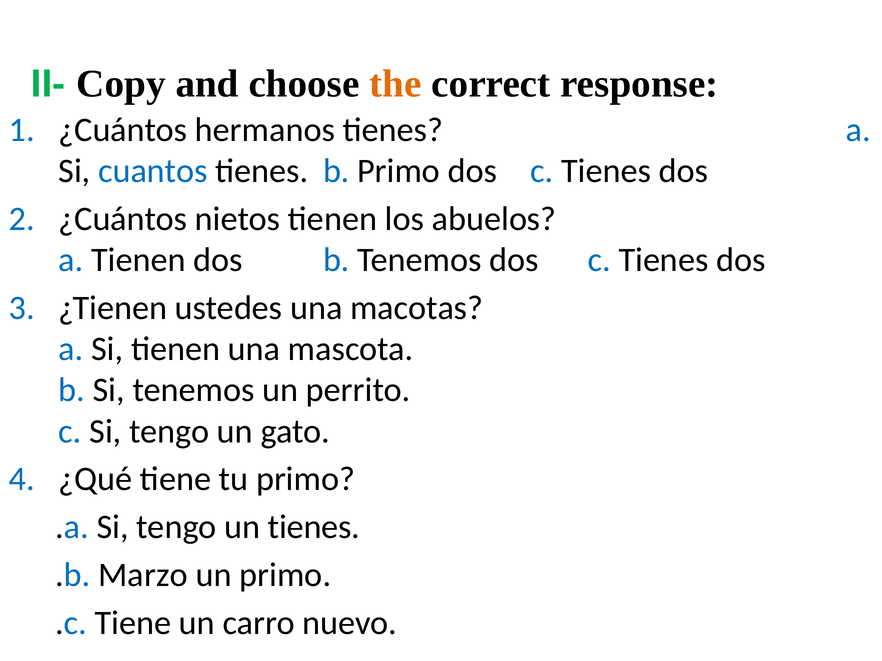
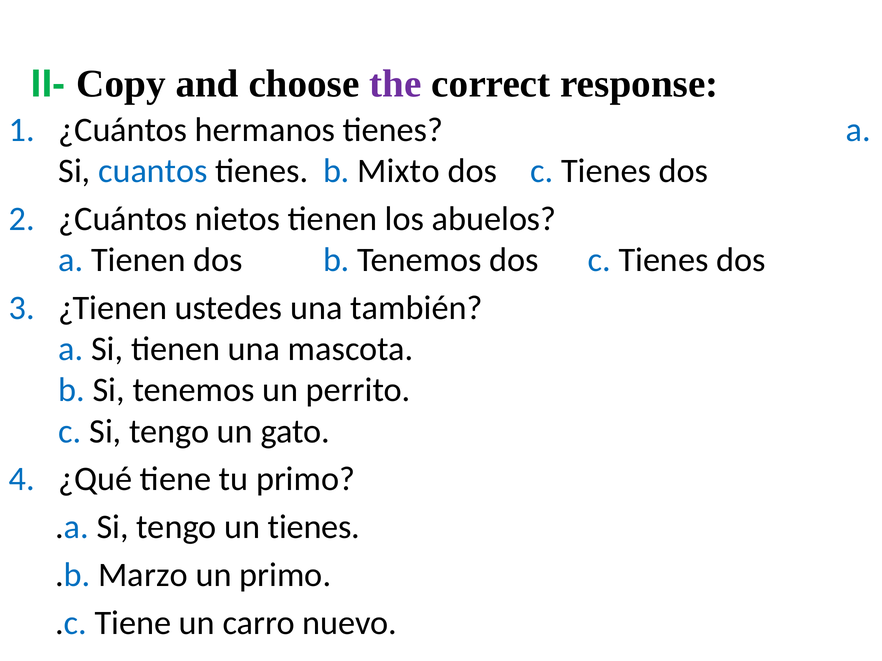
the colour: orange -> purple (396, 84)
b Primo: Primo -> Mixto (399, 171)
macotas: macotas -> también (417, 308)
